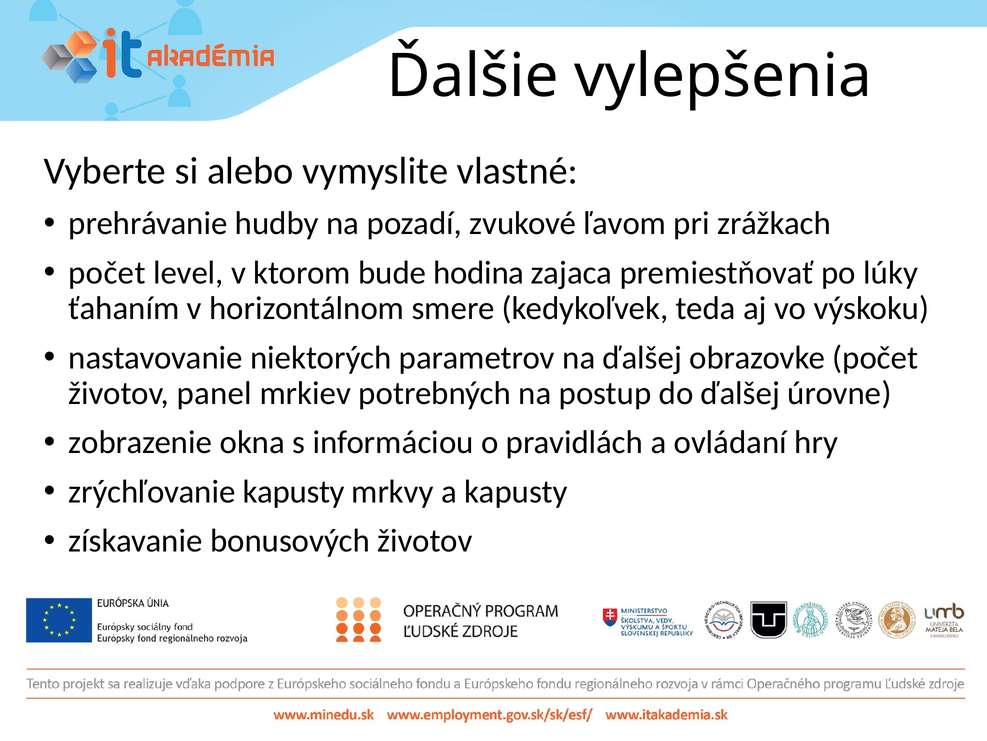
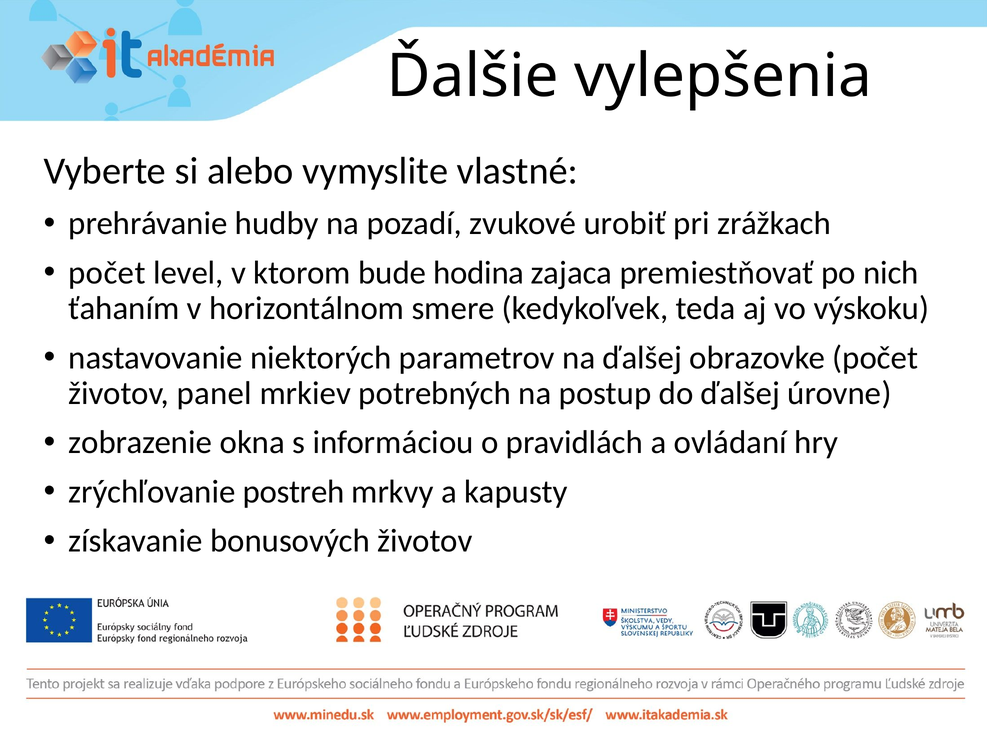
ľavom: ľavom -> urobiť (625, 223)
lúky: lúky -> nich (891, 273)
zrýchľovanie kapusty: kapusty -> postreh (294, 491)
